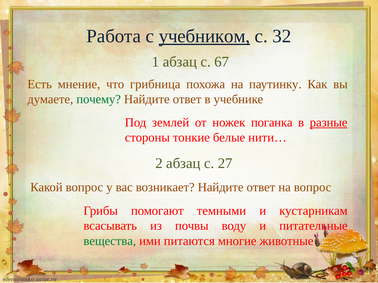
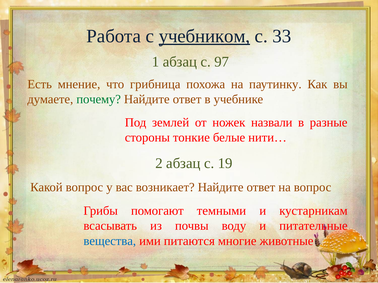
32: 32 -> 33 (282, 36)
67: 67 -> 97 (222, 62)
поганка: поганка -> назвали (272, 123)
разные underline: present -> none (329, 123)
27: 27 -> 19 (225, 164)
вещества colour: green -> blue (110, 241)
